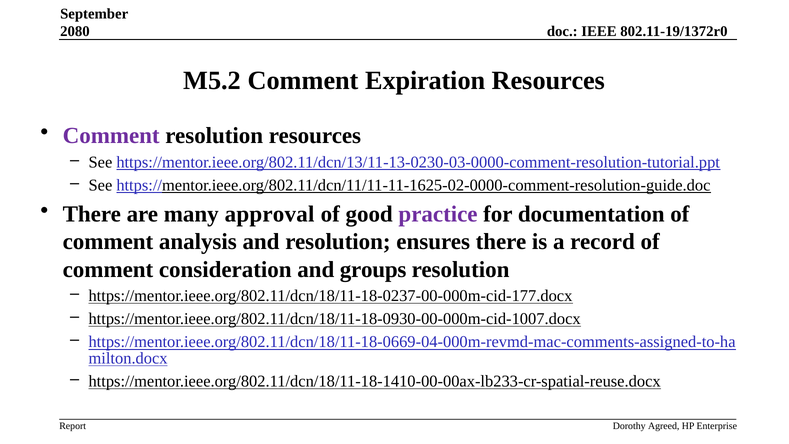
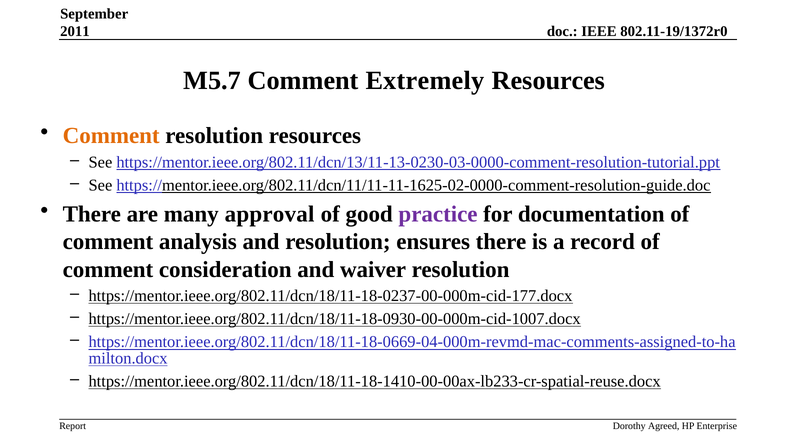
2080: 2080 -> 2011 (75, 32)
M5.2: M5.2 -> M5.7 (212, 81)
Expiration: Expiration -> Extremely (425, 81)
Comment colour: purple -> orange (111, 136)
groups: groups -> waiver (373, 269)
